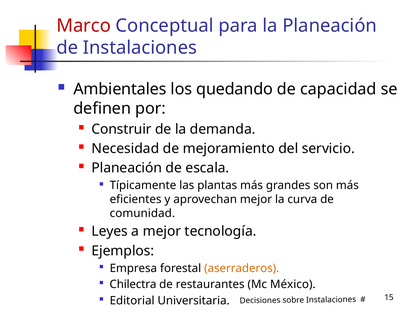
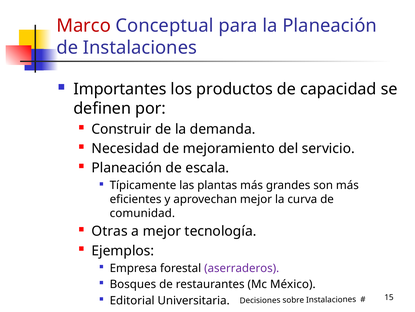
Ambientales: Ambientales -> Importantes (120, 89)
quedando: quedando -> productos (235, 89)
Leyes: Leyes -> Otras (110, 231)
aserraderos colour: orange -> purple (242, 268)
Chilectra: Chilectra -> Bosques (133, 284)
